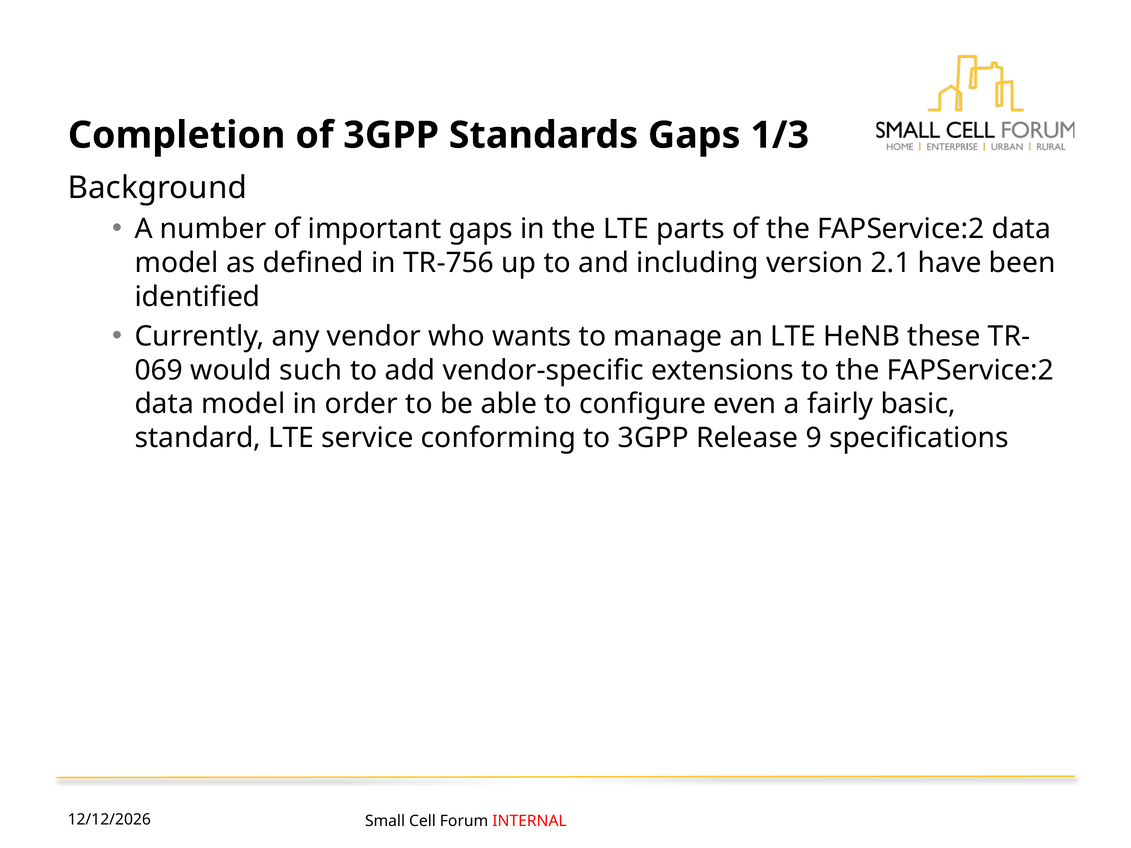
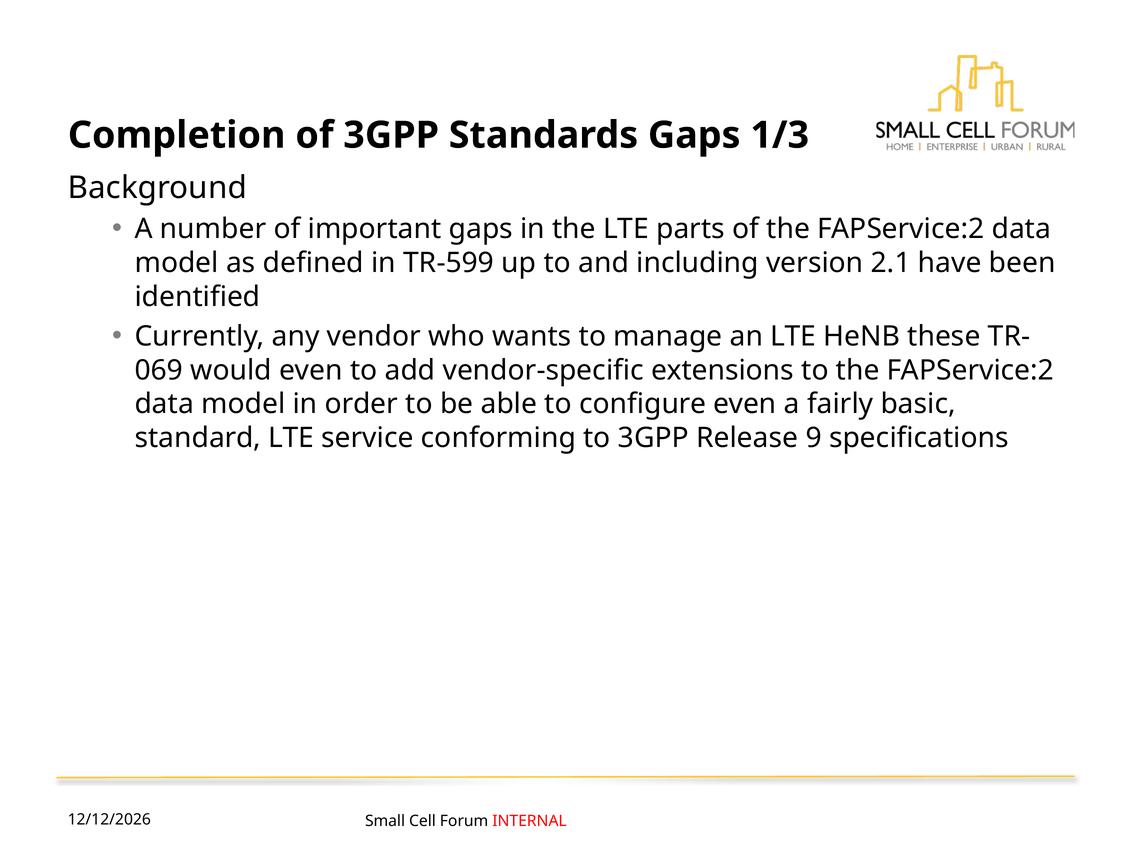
TR-756: TR-756 -> TR-599 (449, 263)
would such: such -> even (311, 370)
